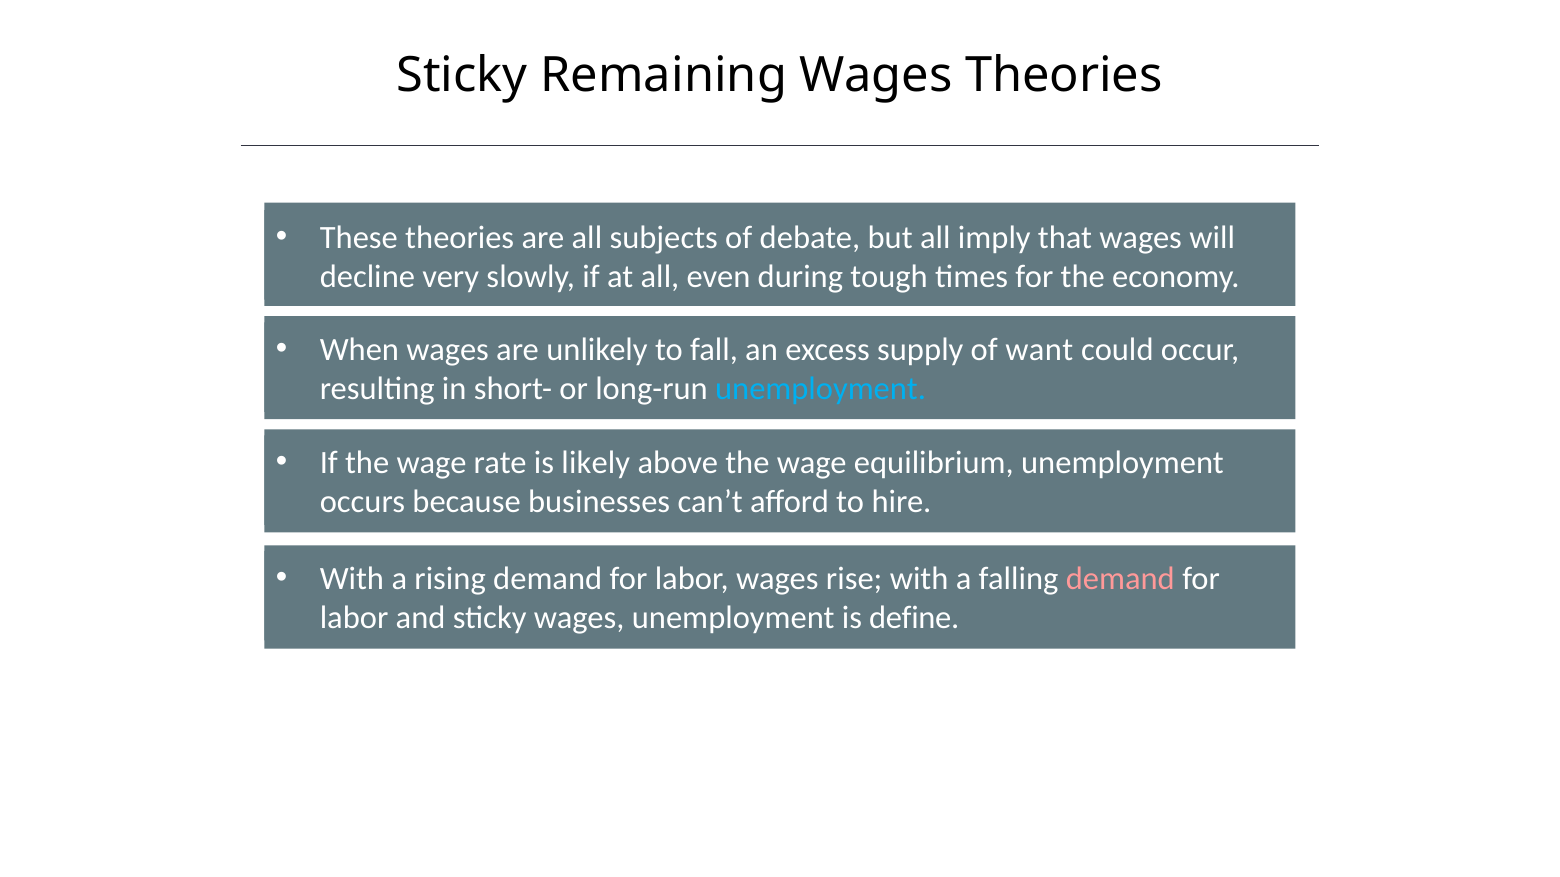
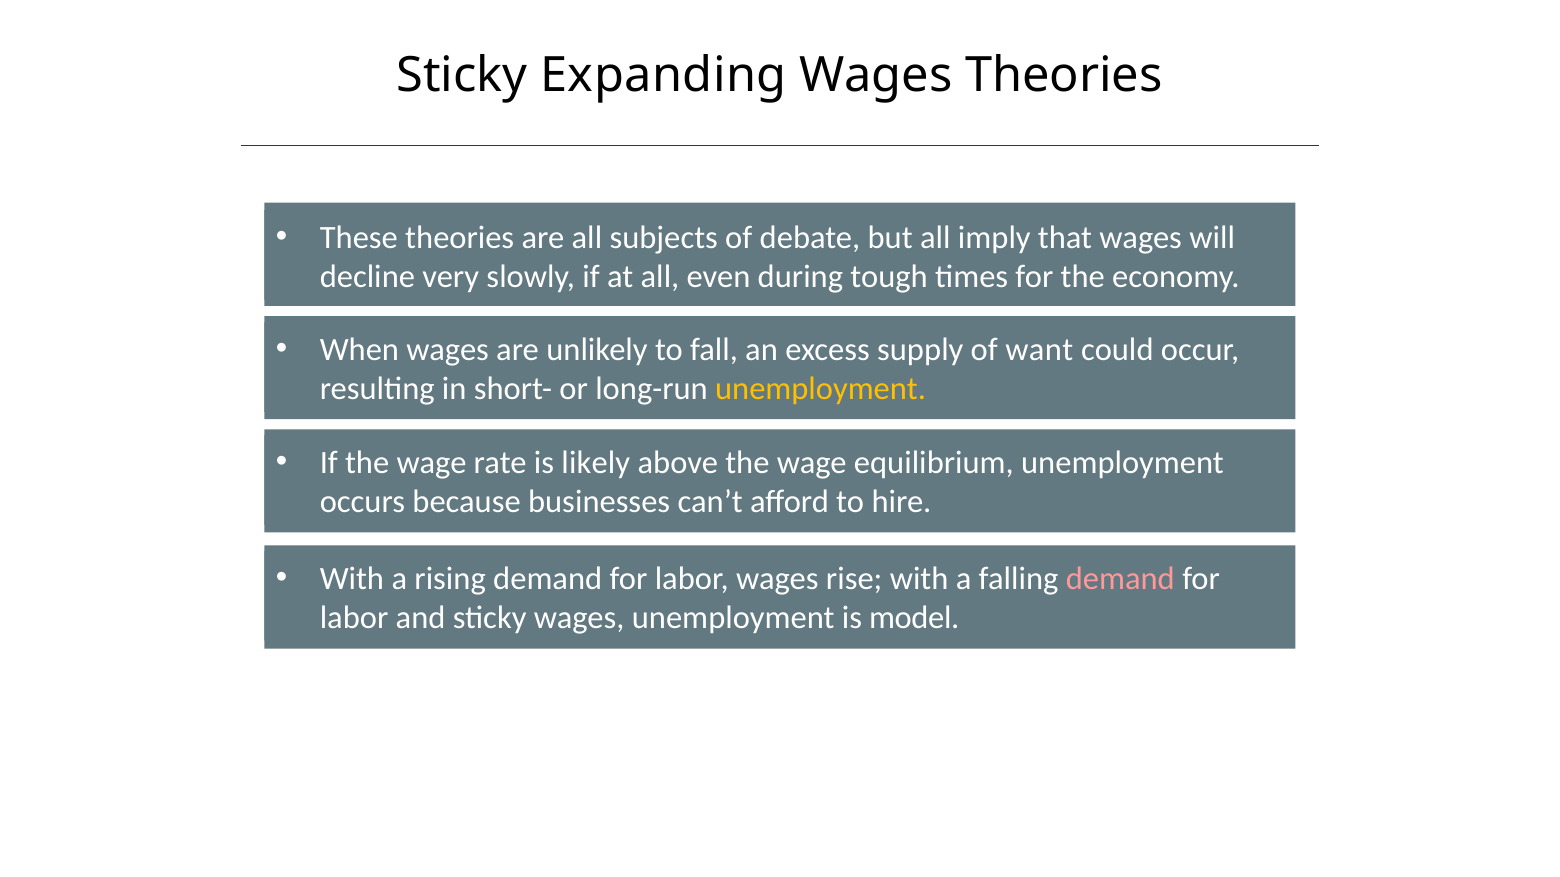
Remaining: Remaining -> Expanding (664, 75)
unemployment colour: light blue -> yellow (821, 389)
define: define -> model (914, 618)
